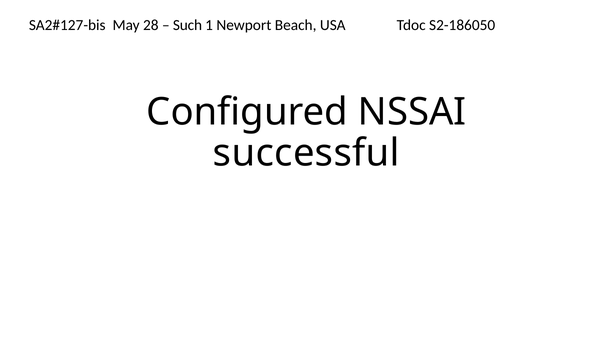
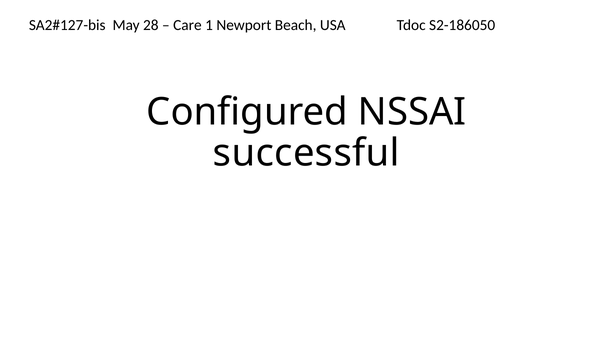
Such: Such -> Care (187, 25)
